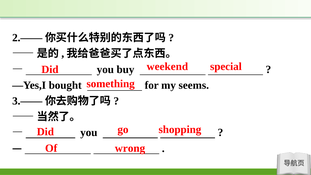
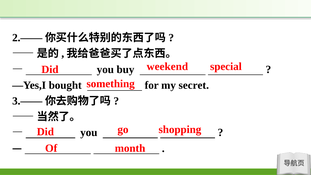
seems: seems -> secret (194, 85)
wrong: wrong -> month (130, 148)
